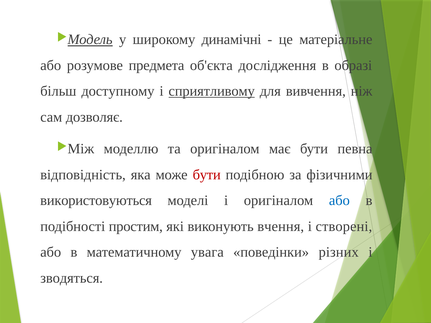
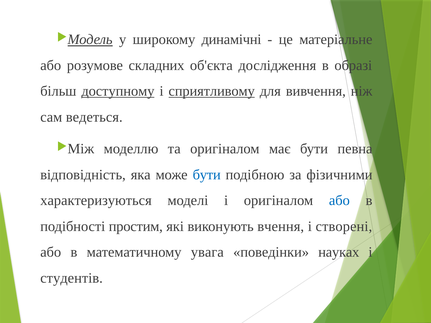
предмета: предмета -> складних (157, 65)
доступному underline: none -> present (118, 91)
дозволяє: дозволяє -> ведеться (94, 117)
бути colour: red -> blue (207, 175)
використовуються: використовуються -> характеризуються (96, 201)
різних: різних -> науках (339, 252)
зводяться: зводяться -> студентів (72, 278)
